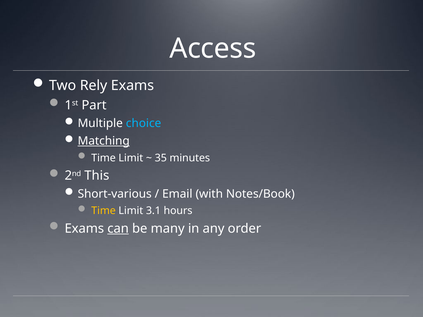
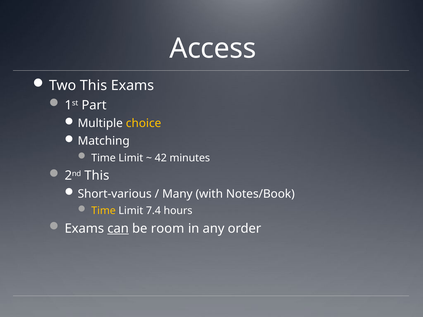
Two Rely: Rely -> This (93, 86)
choice colour: light blue -> yellow (144, 124)
Matching underline: present -> none (104, 141)
35: 35 -> 42 (161, 158)
Email: Email -> Many (177, 194)
3.1: 3.1 -> 7.4 (153, 211)
many: many -> room (168, 229)
